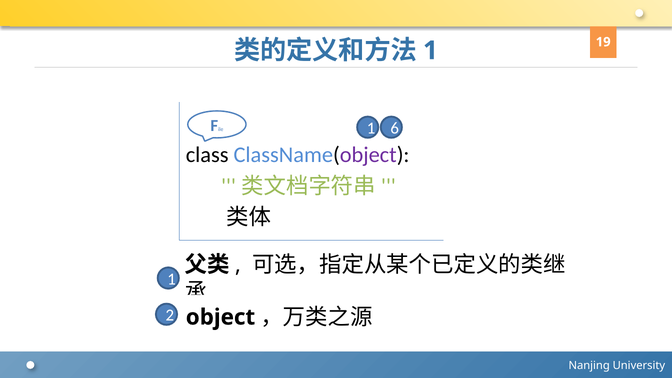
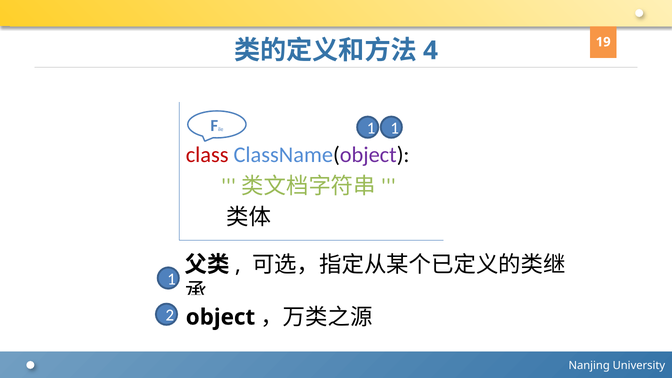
1: 1 -> 4 (430, 51)
6: 6 -> 1 (395, 128)
class colour: black -> red (207, 155)
